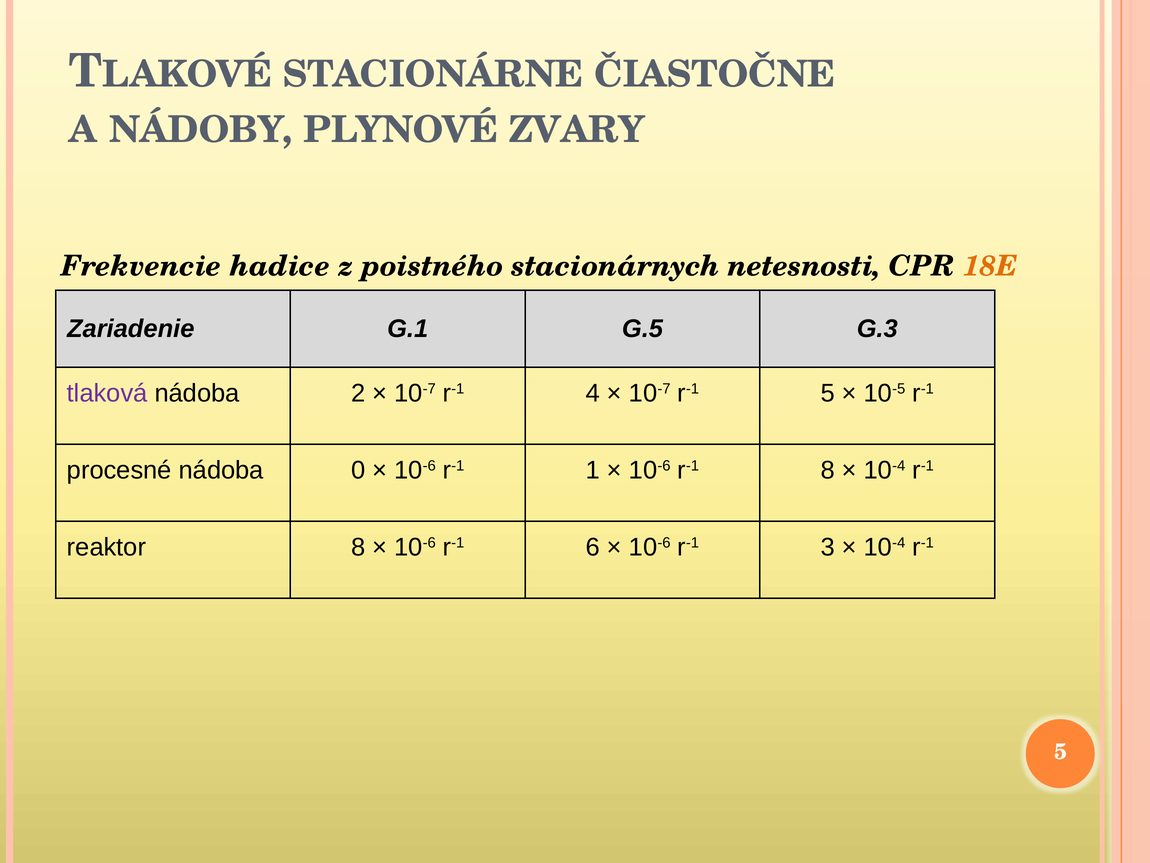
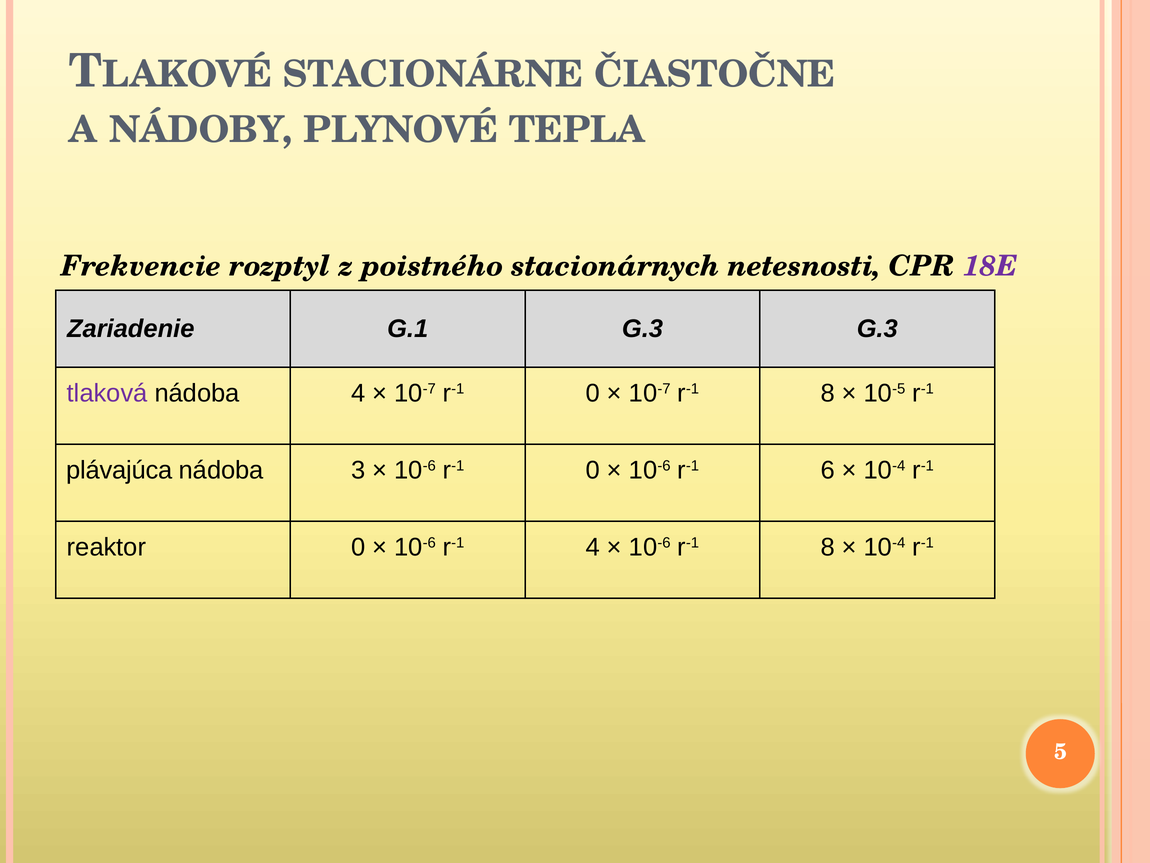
ZVARY: ZVARY -> TEPLA (577, 130)
hadice: hadice -> rozptyl (280, 266)
18E colour: orange -> purple (990, 266)
G.1 G.5: G.5 -> G.3 (643, 329)
nádoba 2: 2 -> 4 (358, 393)
10-7 r-1 4: 4 -> 0 (593, 393)
10-7 r-1 5: 5 -> 8 (828, 393)
procesné: procesné -> plávajúca (119, 470)
0: 0 -> 3 (358, 470)
10-6 r-1 1: 1 -> 0 (593, 470)
r-1 8: 8 -> 6 (828, 470)
reaktor 8: 8 -> 0 (358, 547)
r-1 6: 6 -> 4 (593, 547)
10-6 r-1 3: 3 -> 8 (828, 547)
